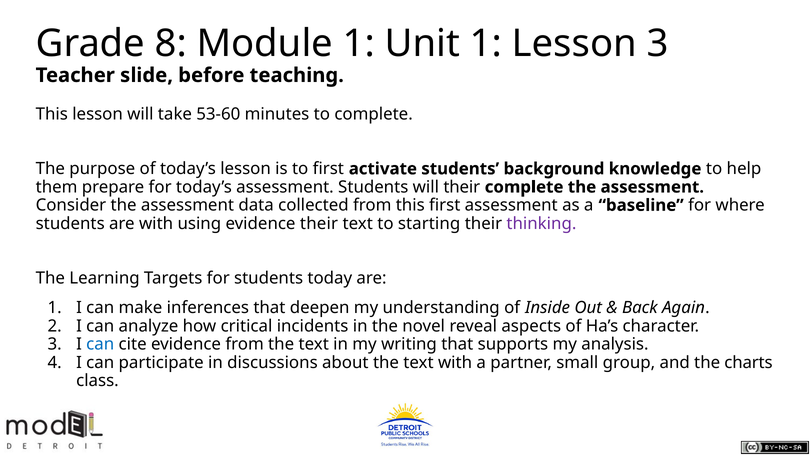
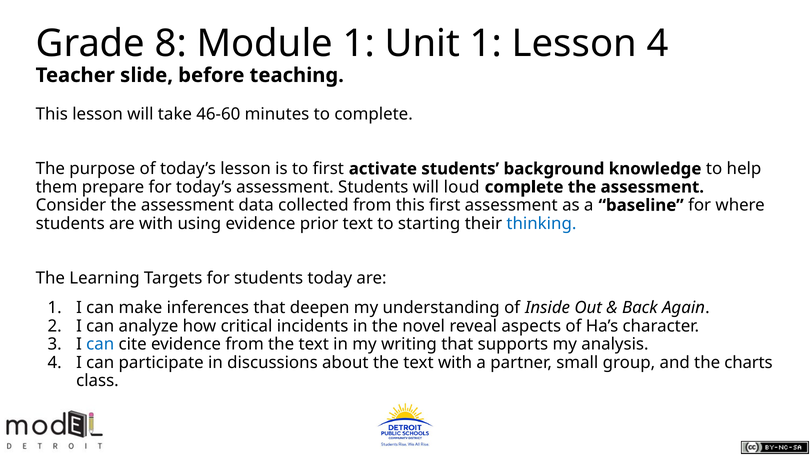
Lesson 3: 3 -> 4 (658, 44)
53-60: 53-60 -> 46-60 (218, 114)
will their: their -> loud (462, 187)
evidence their: their -> prior (319, 223)
thinking colour: purple -> blue (541, 223)
